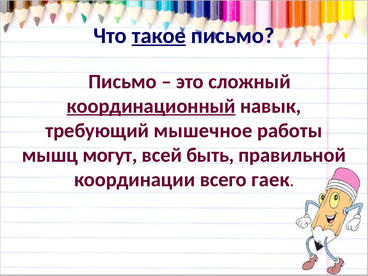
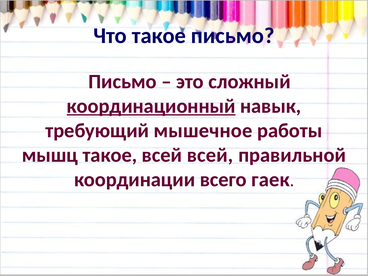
такое underline: present -> none (159, 36)
мышц могут: могут -> такое (110, 155)
всей быть: быть -> всей (210, 155)
